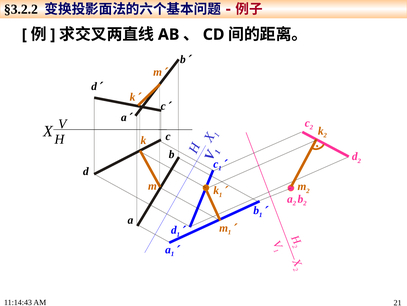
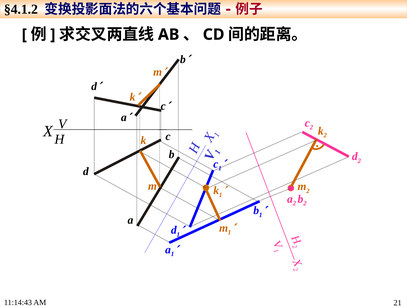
§3.2.2: §3.2.2 -> §4.1.2 (21, 9)
